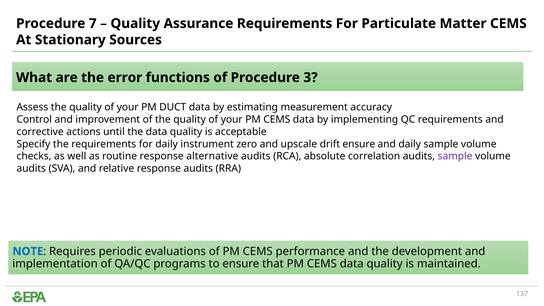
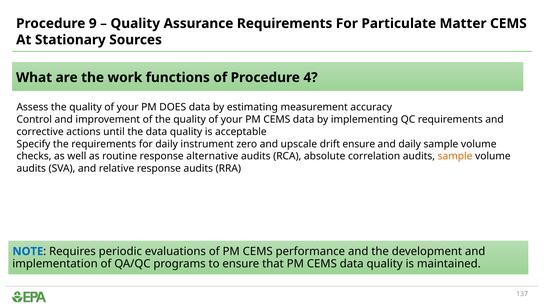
7: 7 -> 9 (93, 23)
error: error -> work (125, 78)
3: 3 -> 4 (311, 78)
DUCT: DUCT -> DOES (173, 107)
sample colour: purple -> orange (455, 156)
